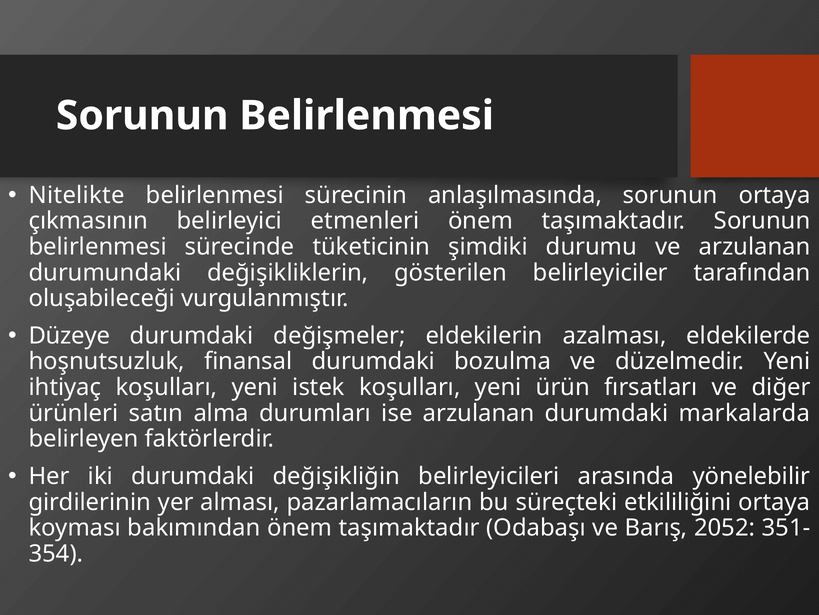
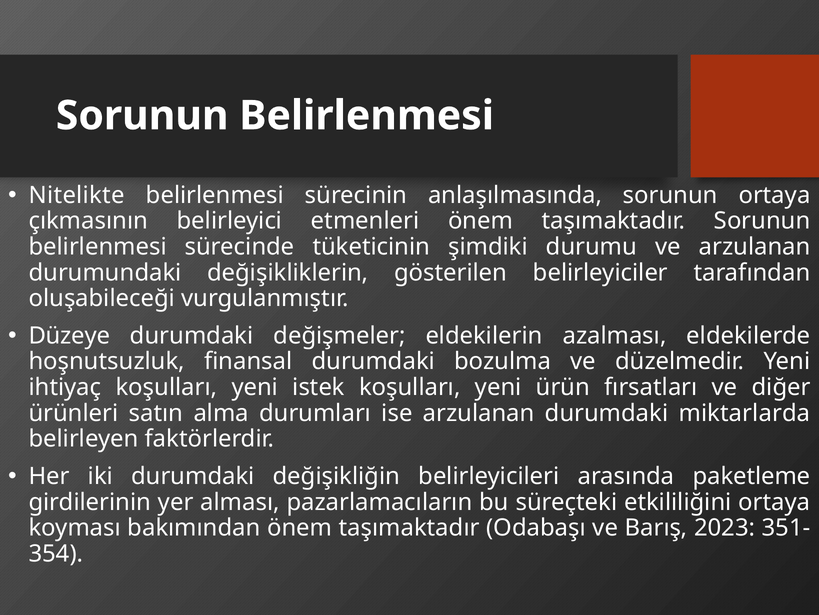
markalarda: markalarda -> miktarlarda (744, 413)
yönelebilir: yönelebilir -> paketleme (751, 476)
2052: 2052 -> 2023 (725, 527)
